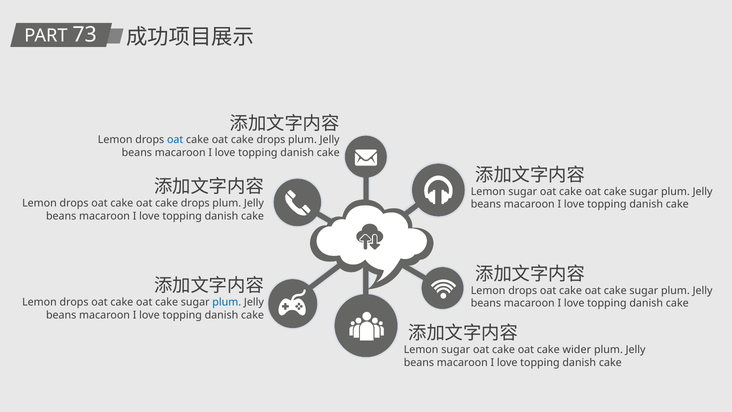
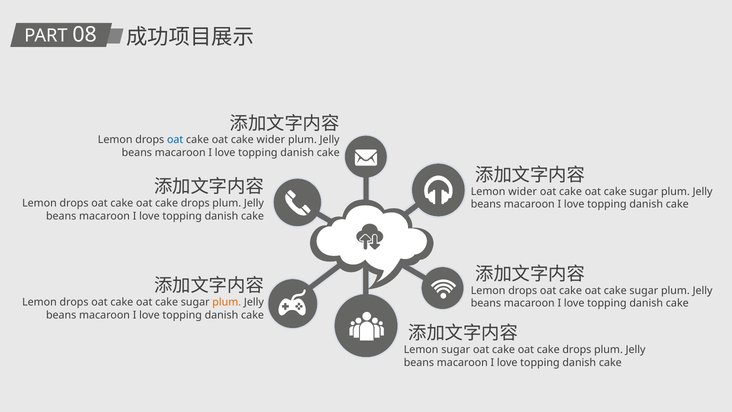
73: 73 -> 08 (85, 35)
drops: drops -> wider (271, 140)
sugar: sugar -> wider (523, 192)
plum colour: blue -> orange (227, 302)
wider: wider -> drops (577, 350)
